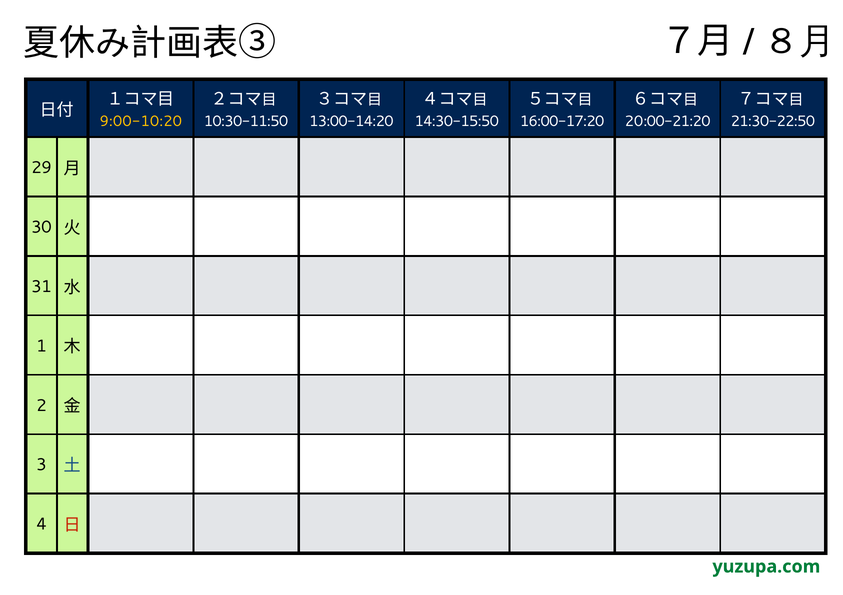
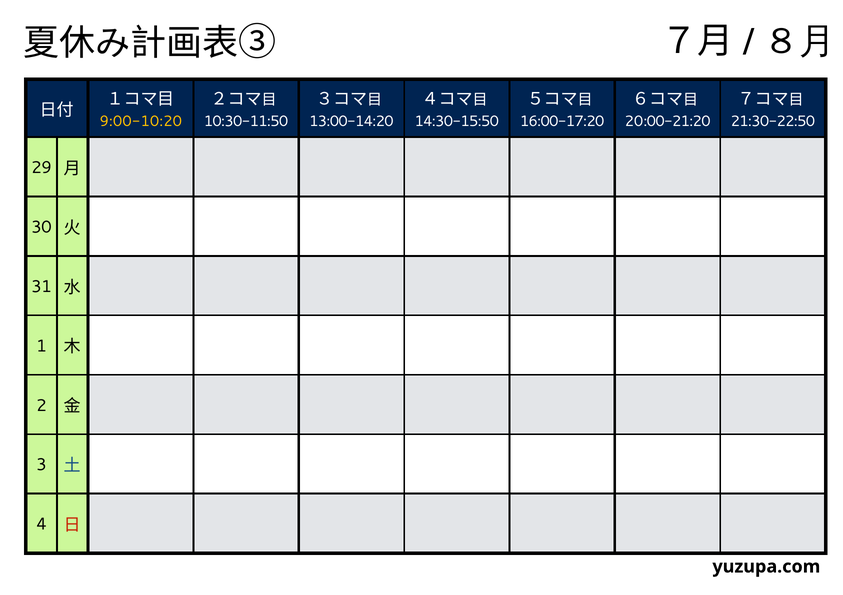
yuzupa.com colour: green -> black (766, 567)
